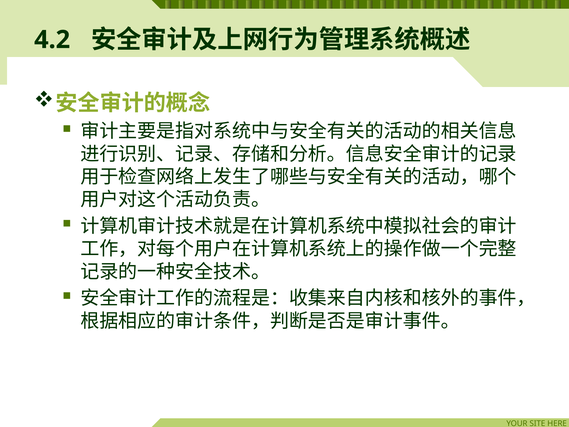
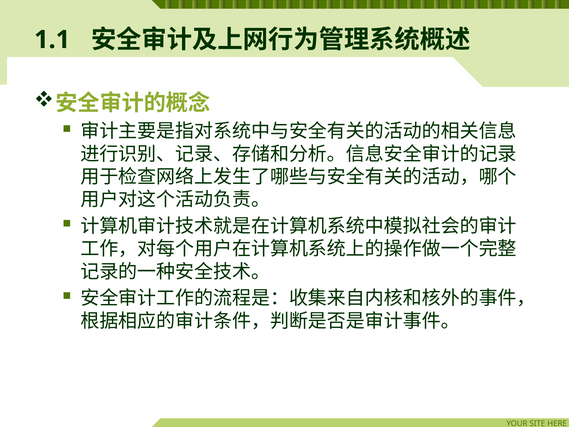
4.2: 4.2 -> 1.1 (52, 40)
